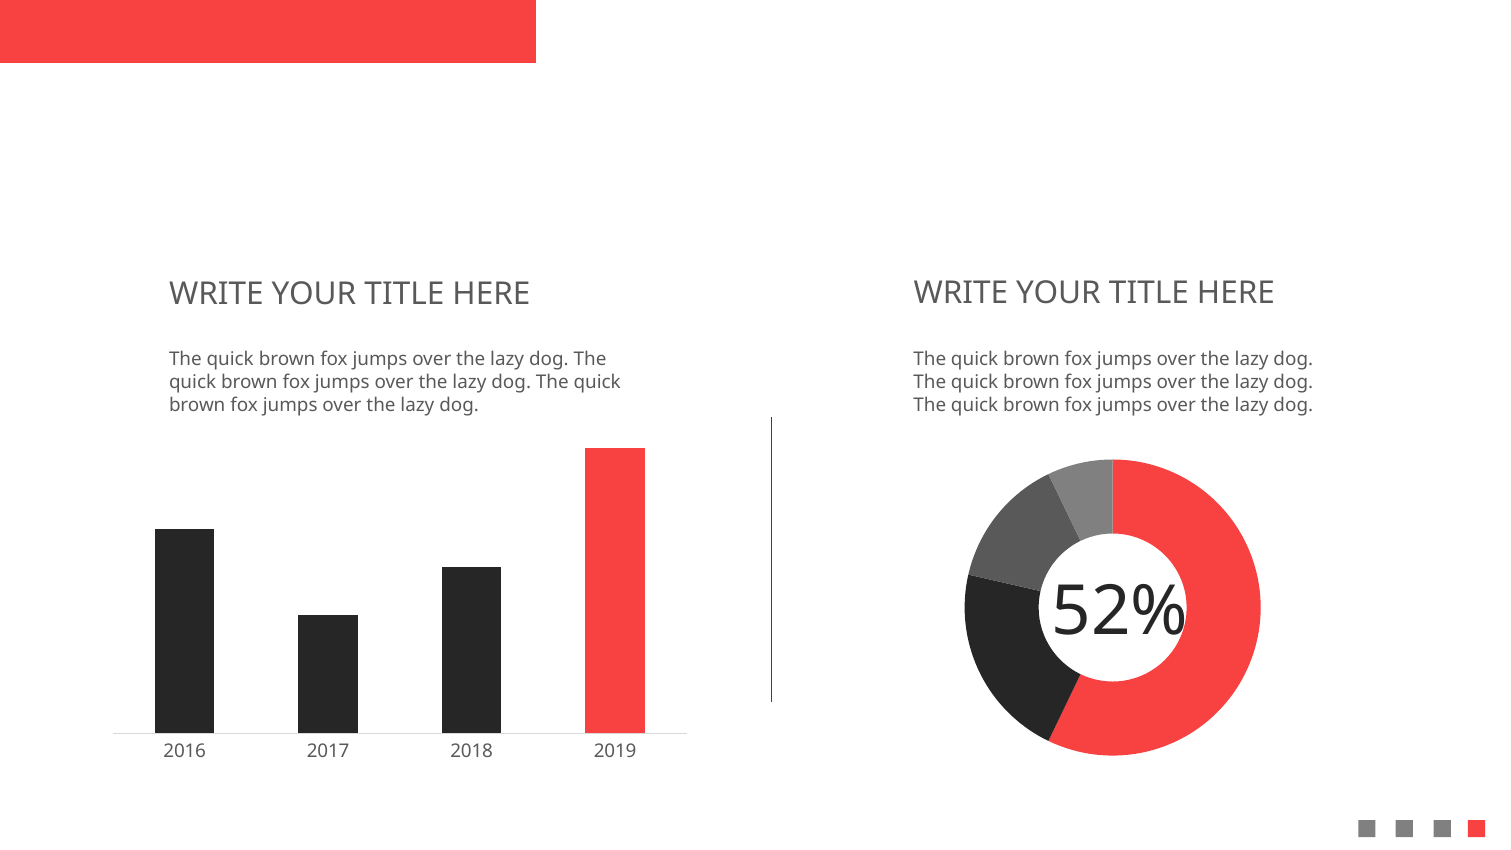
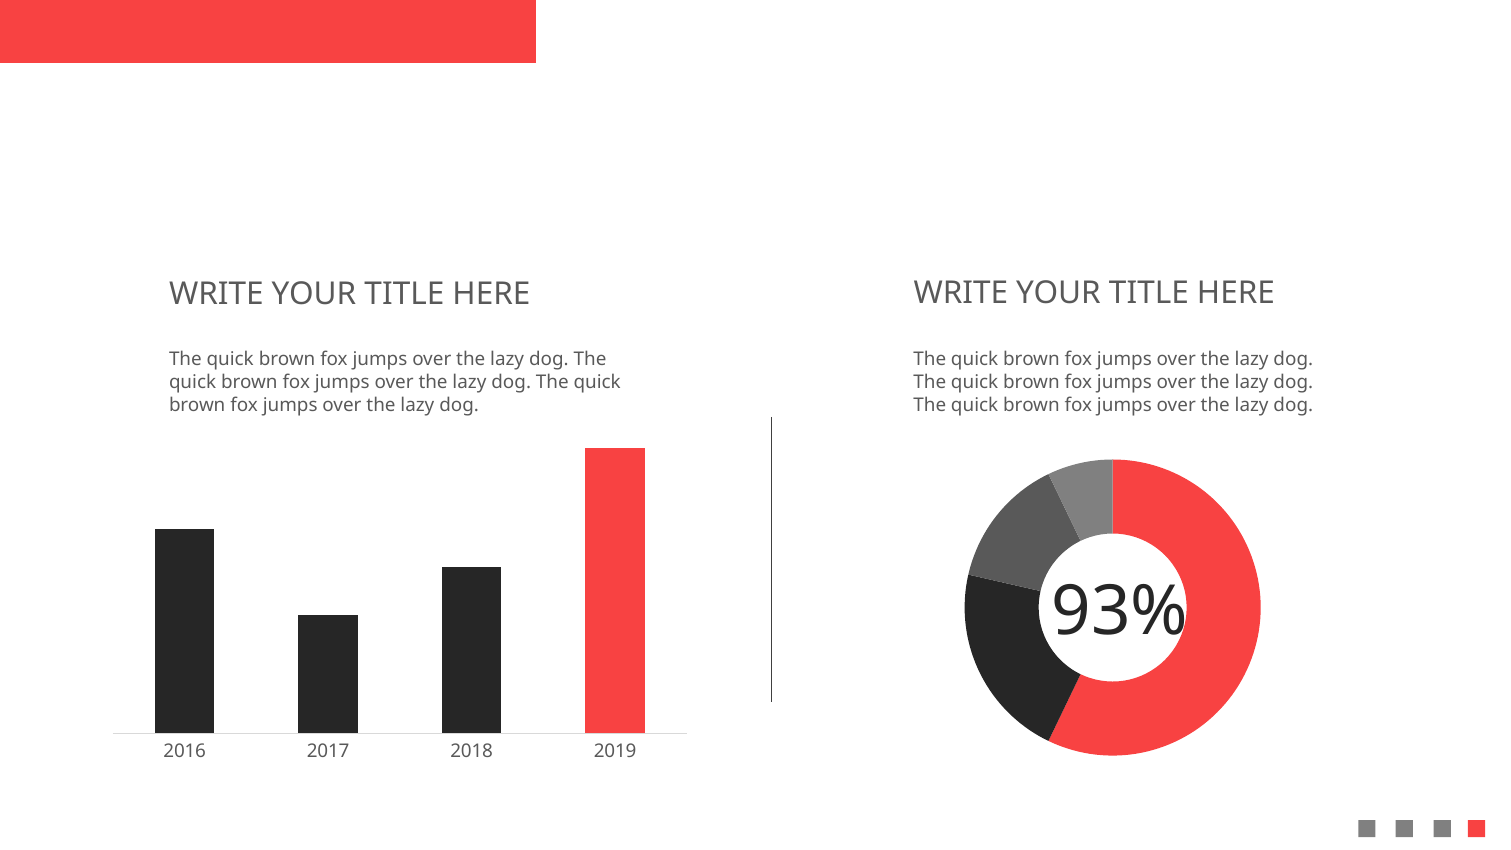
52%: 52% -> 93% (1120, 611)
